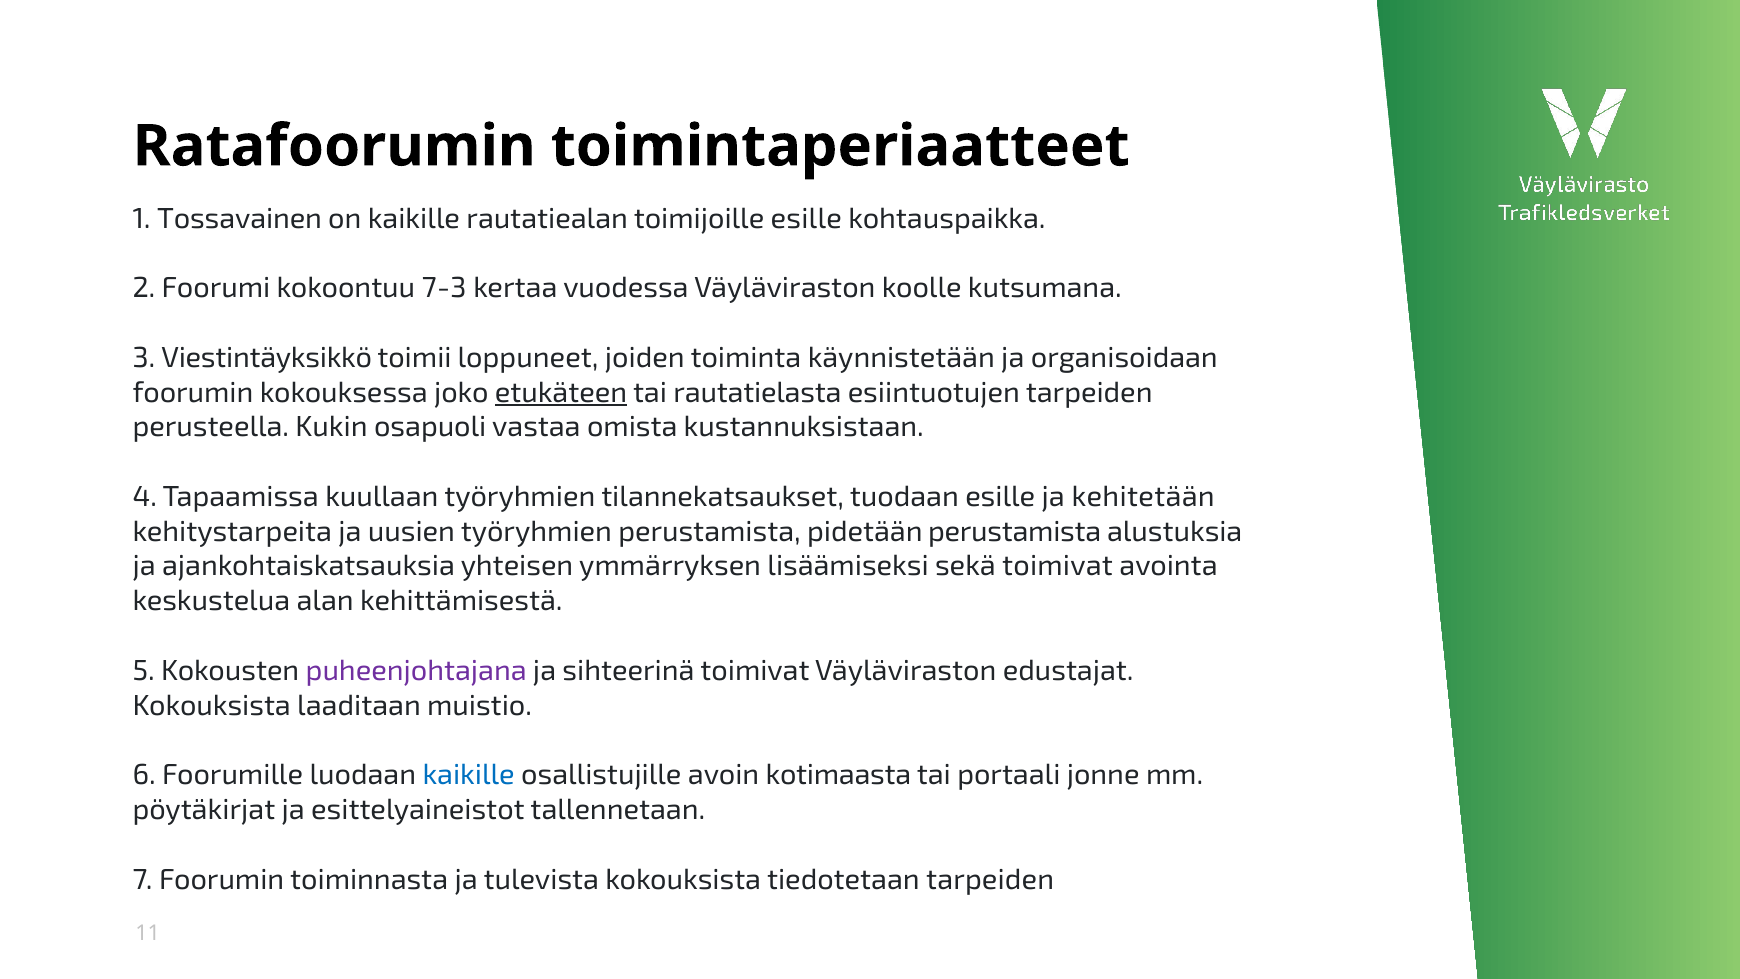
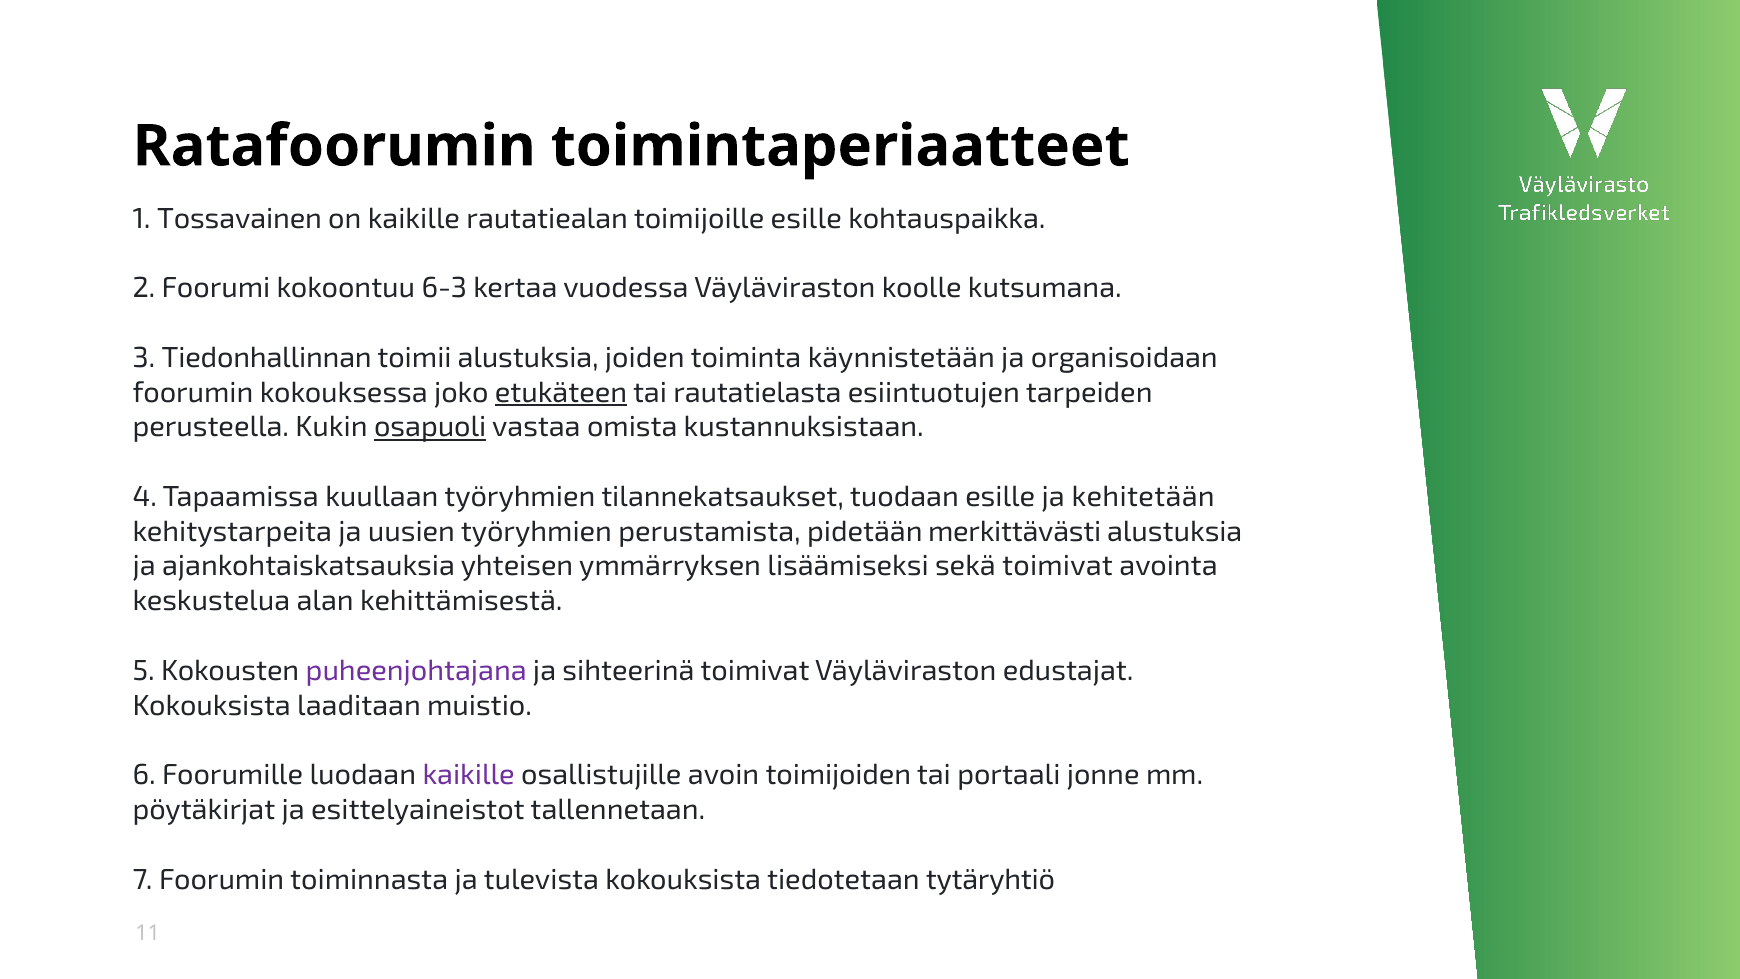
7-3: 7-3 -> 6-3 (444, 288)
Viestintäyksikkö: Viestintäyksikkö -> Tiedonhallinnan (267, 358)
toimii loppuneet: loppuneet -> alustuksia (528, 358)
osapuoli underline: none -> present (430, 427)
pidetään perustamista: perustamista -> merkittävästi (1015, 531)
kaikille colour: blue -> purple (469, 775)
kotimaasta: kotimaasta -> toimijoiden (838, 775)
tiedotetaan tarpeiden: tarpeiden -> tytäryhtiö (990, 879)
